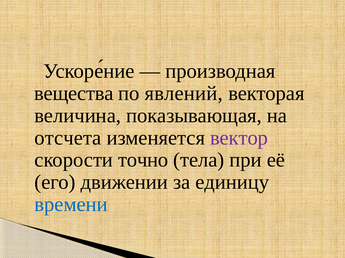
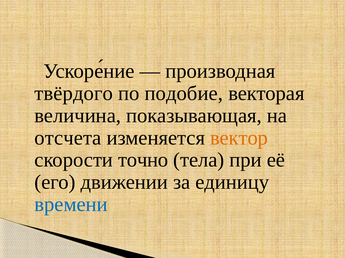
вещества: вещества -> твёрдого (74, 94)
явлений: явлений -> подобие (184, 94)
вектор colour: purple -> orange (239, 138)
